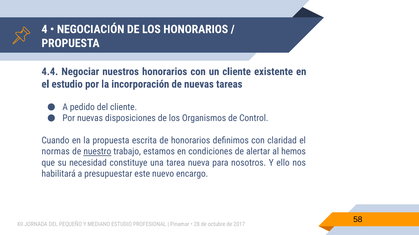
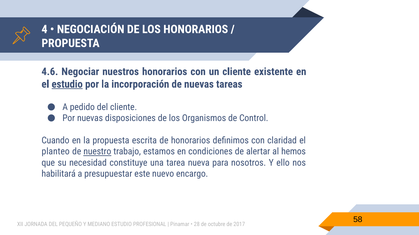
4.4: 4.4 -> 4.6 (50, 72)
estudio underline: none -> present (67, 84)
normas: normas -> planteo (56, 152)
